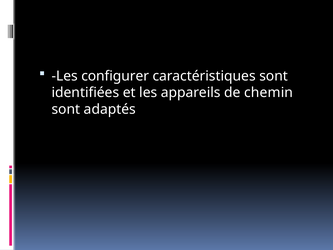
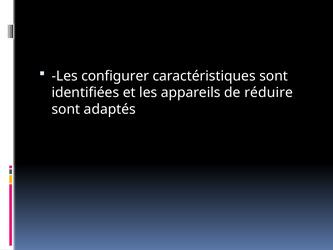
chemin: chemin -> réduire (269, 93)
